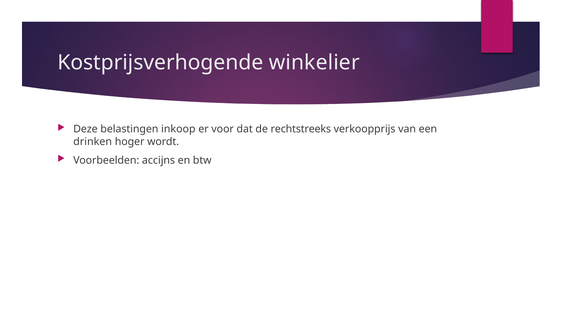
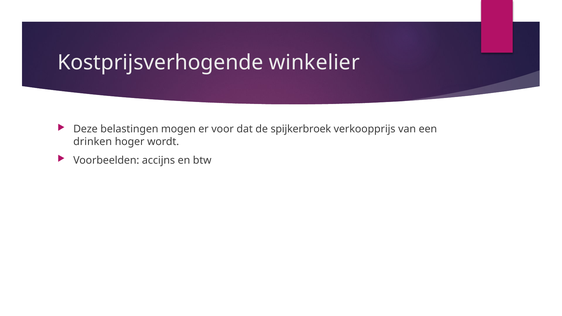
inkoop: inkoop -> mogen (178, 129)
rechtstreeks: rechtstreeks -> spijkerbroek (301, 129)
